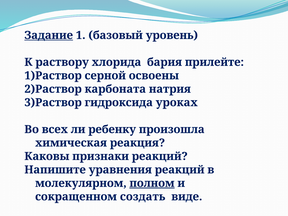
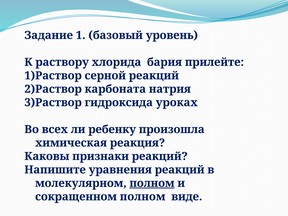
Задание underline: present -> none (49, 35)
серной освоены: освоены -> реакций (154, 76)
сокращенном создать: создать -> полном (143, 197)
